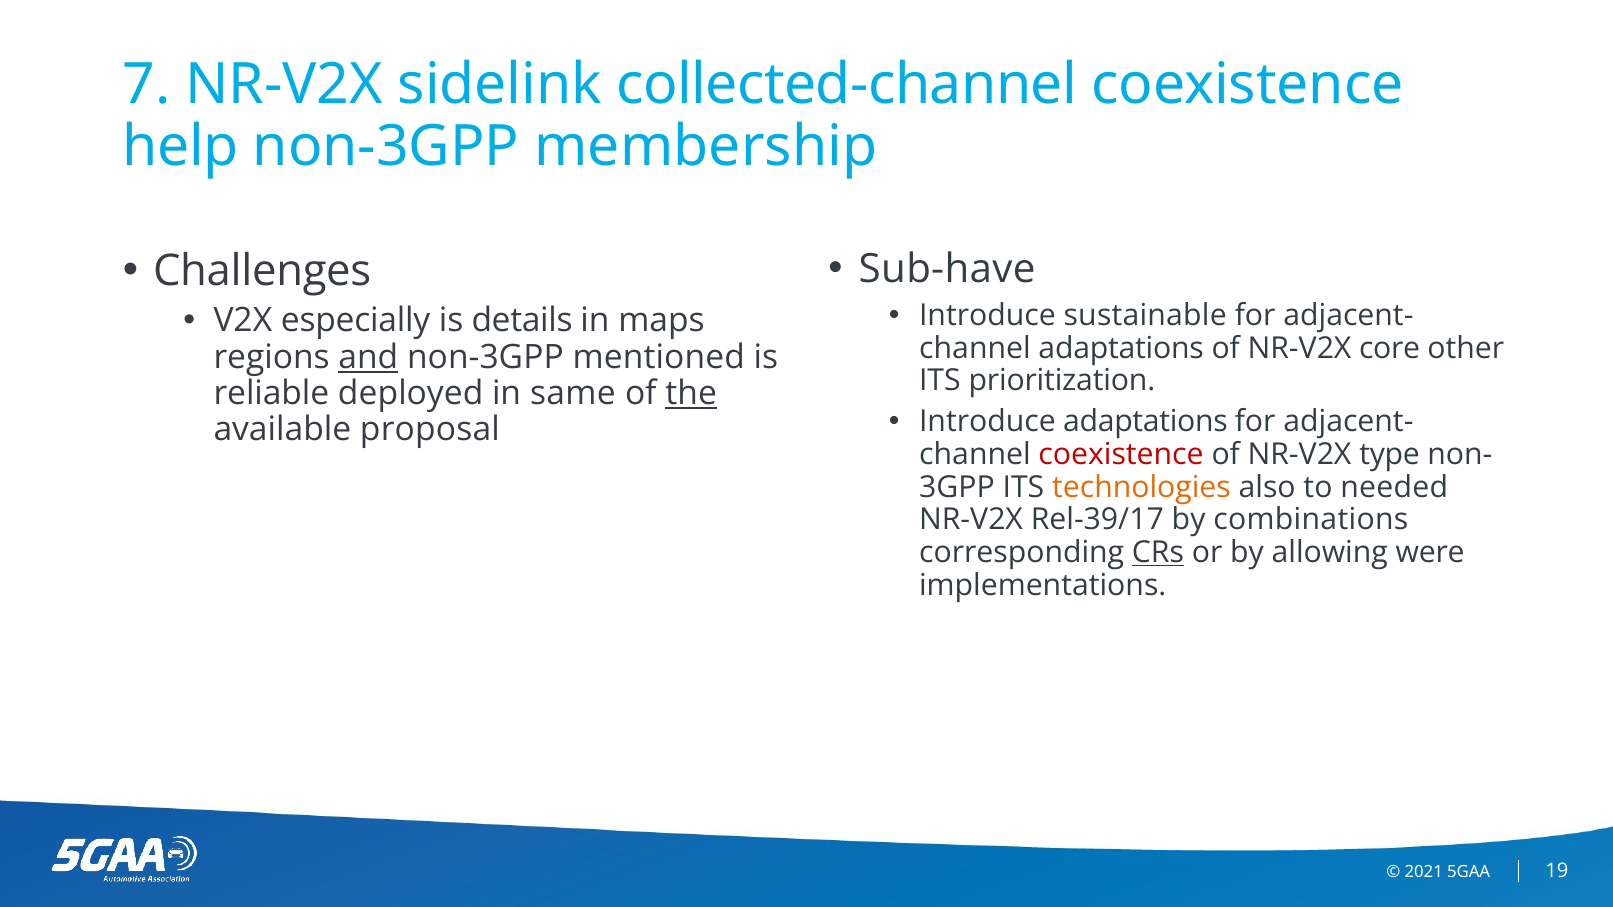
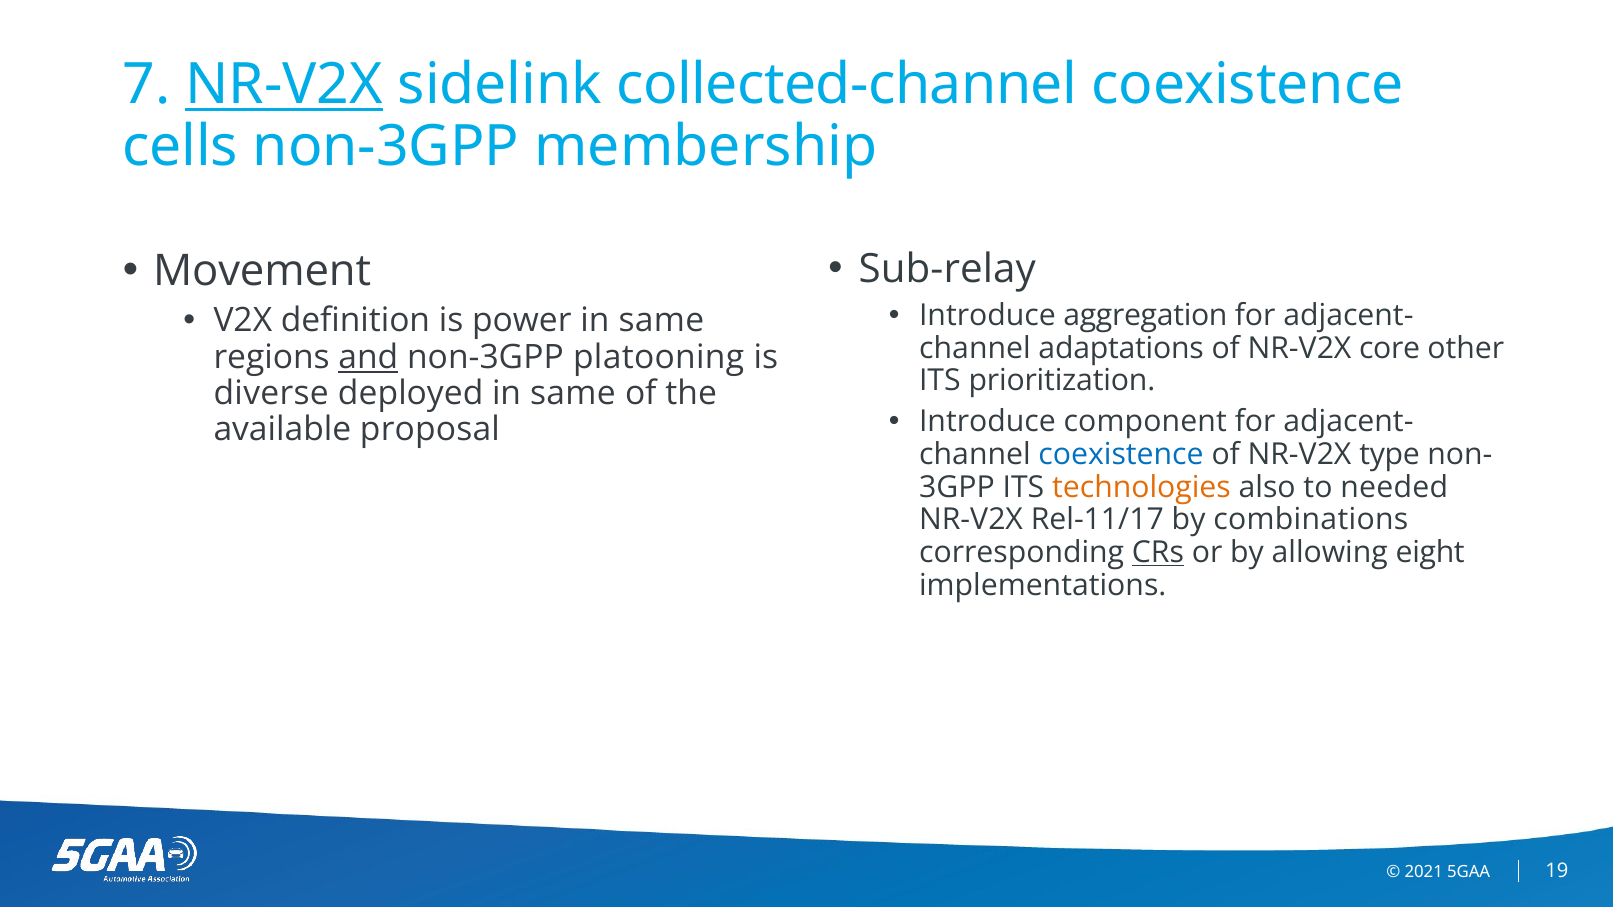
NR-V2X underline: none -> present (284, 85)
help: help -> cells (181, 146)
Sub-have: Sub-have -> Sub-relay (947, 269)
Challenges: Challenges -> Movement (262, 271)
sustainable: sustainable -> aggregation (1145, 316)
especially: especially -> definition (355, 321)
details: details -> power (522, 321)
maps: maps -> same (661, 321)
mentioned: mentioned -> platooning (659, 357)
reliable: reliable -> diverse (271, 394)
the underline: present -> none (691, 394)
Introduce adaptations: adaptations -> component (1145, 422)
coexistence colour: red -> blue (1121, 455)
Rel-39/17: Rel-39/17 -> Rel-11/17 (1097, 520)
were: were -> eight (1430, 553)
